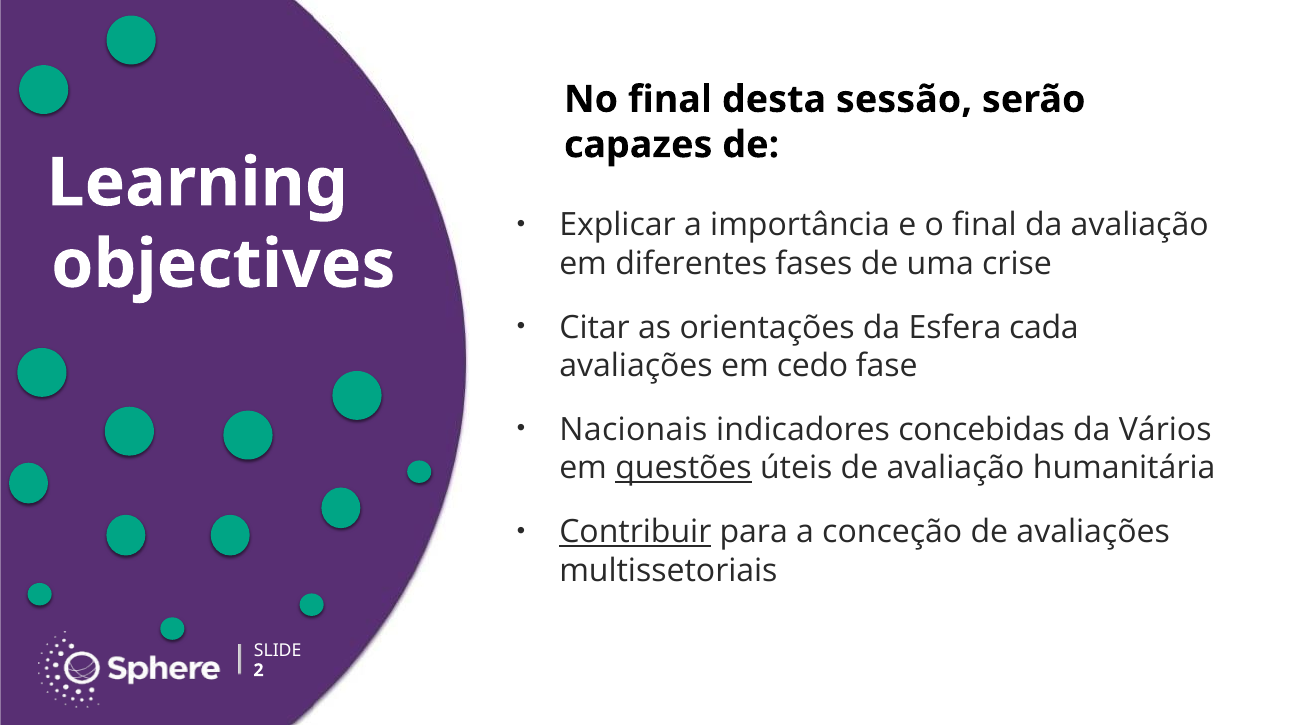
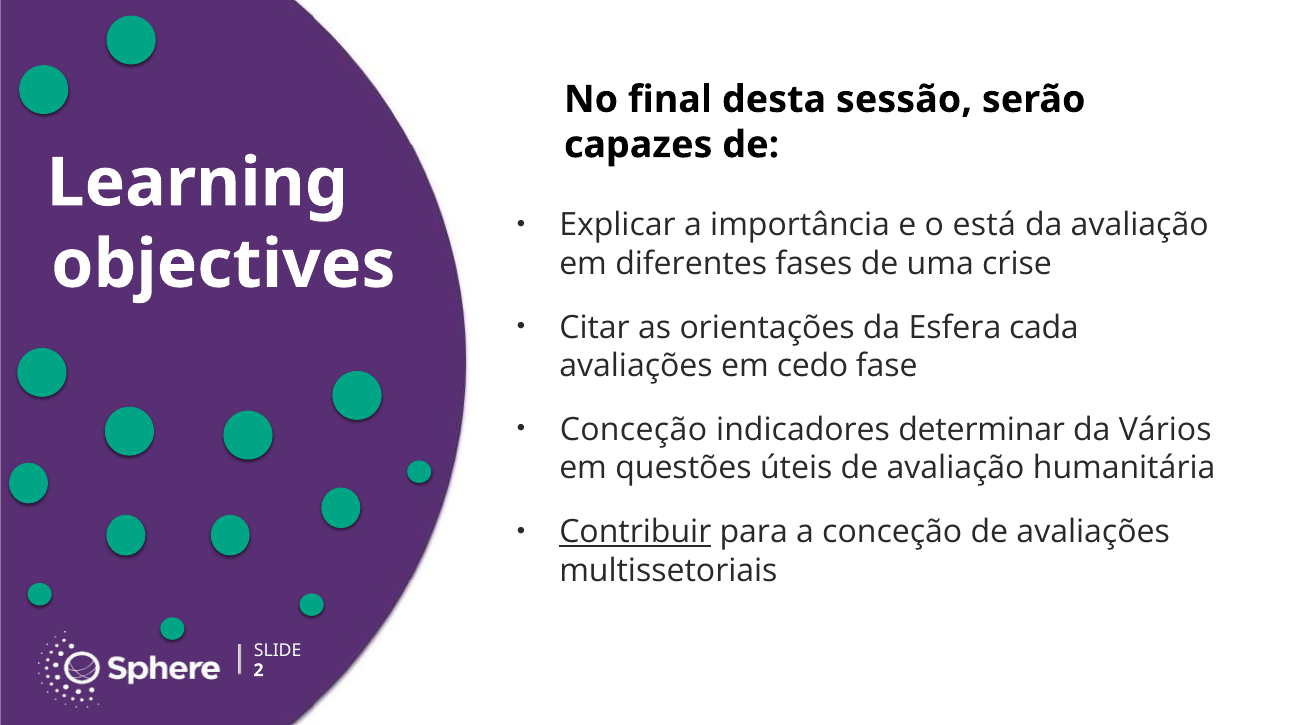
o final: final -> está (984, 225)
Nacionais: Nacionais -> Conceção (633, 430)
concebidas: concebidas -> determinar (982, 430)
questões underline: present -> none (683, 468)
